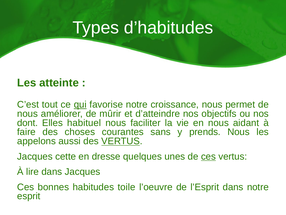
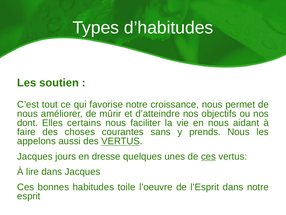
atteinte: atteinte -> soutien (59, 83)
qui underline: present -> none (80, 104)
habituel: habituel -> certains (84, 123)
cette: cette -> jours (66, 156)
